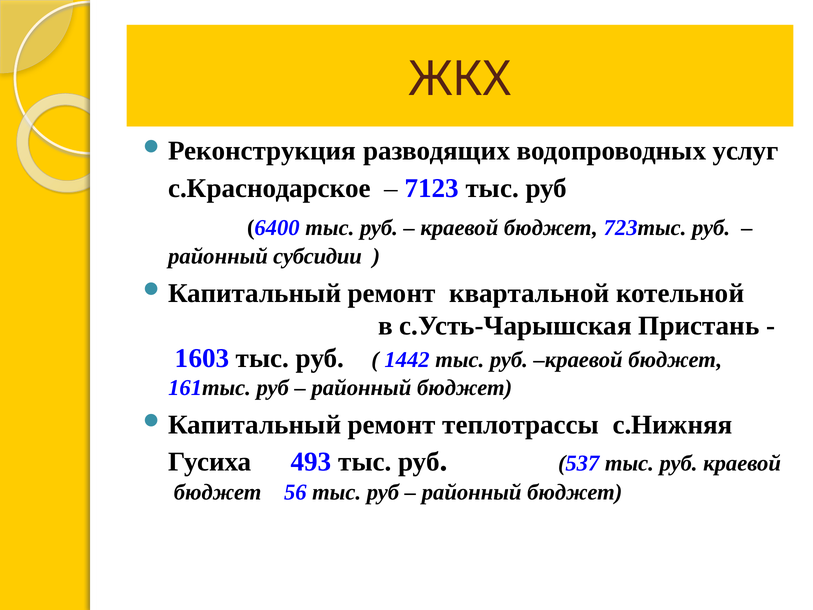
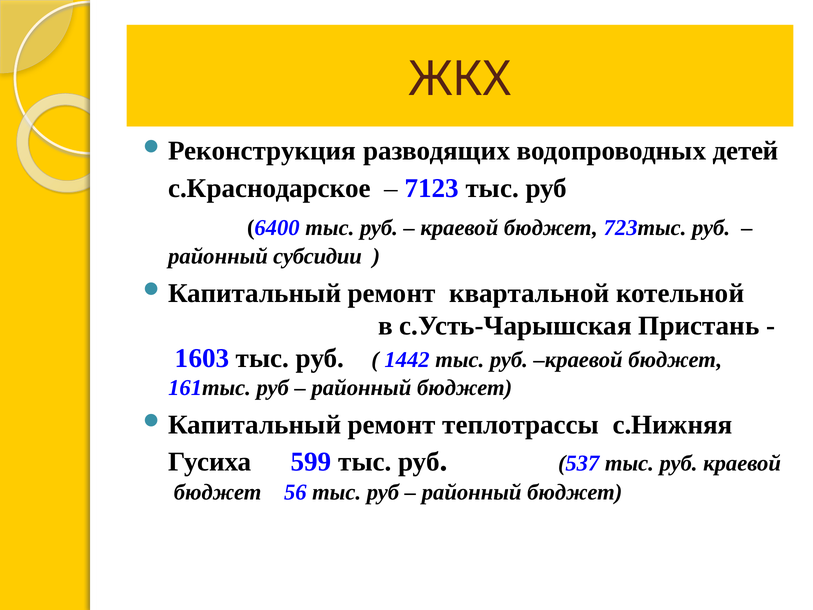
услуг: услуг -> детей (746, 151)
493: 493 -> 599 (311, 462)
